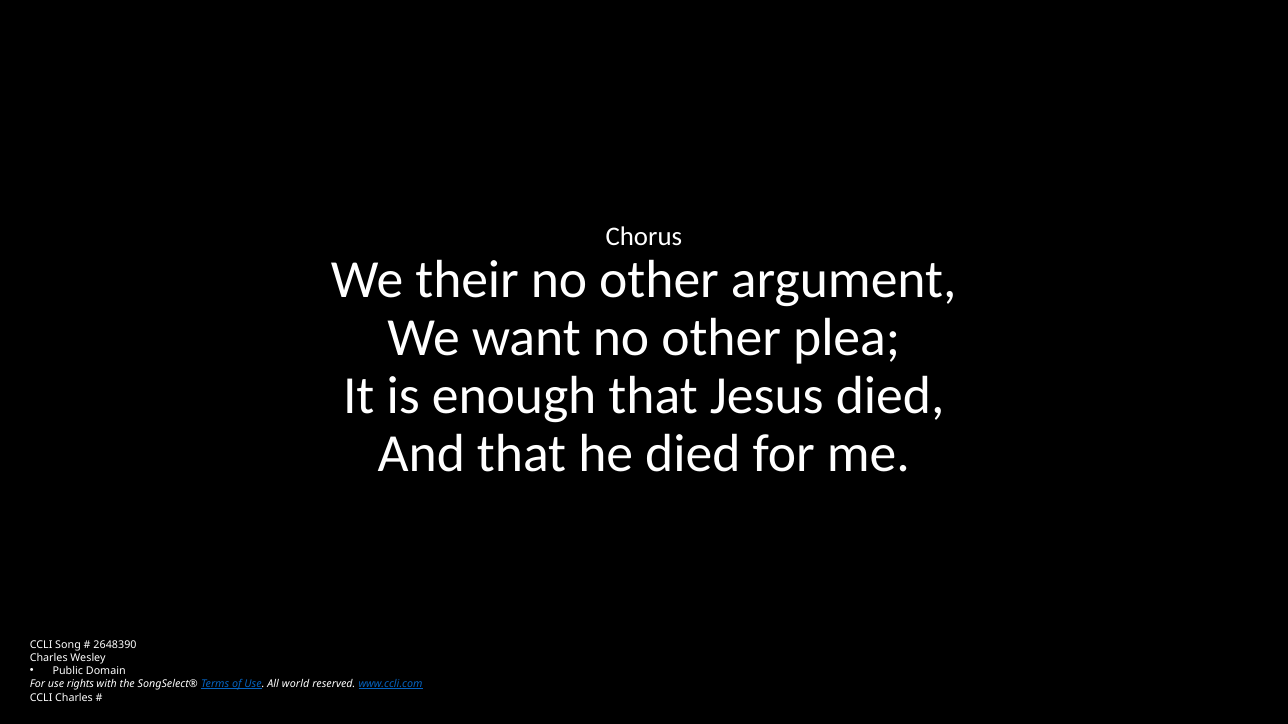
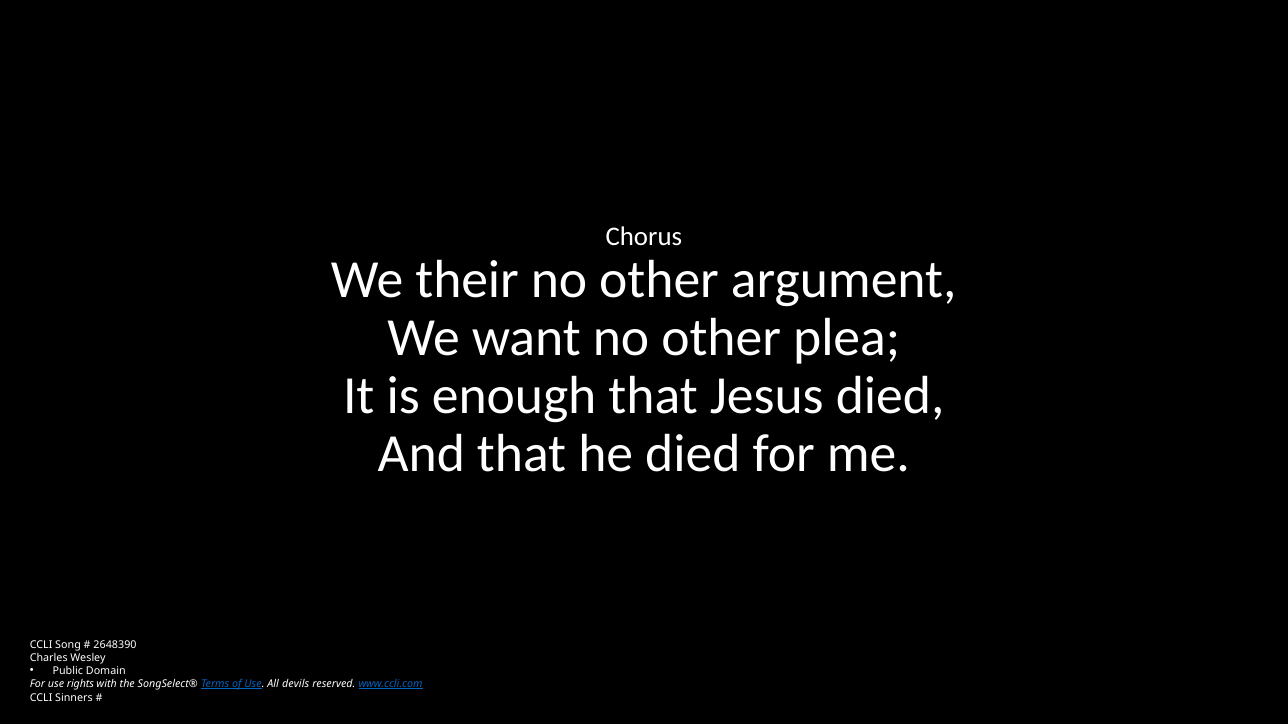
world: world -> devils (296, 684)
CCLI Charles: Charles -> Sinners (74, 699)
